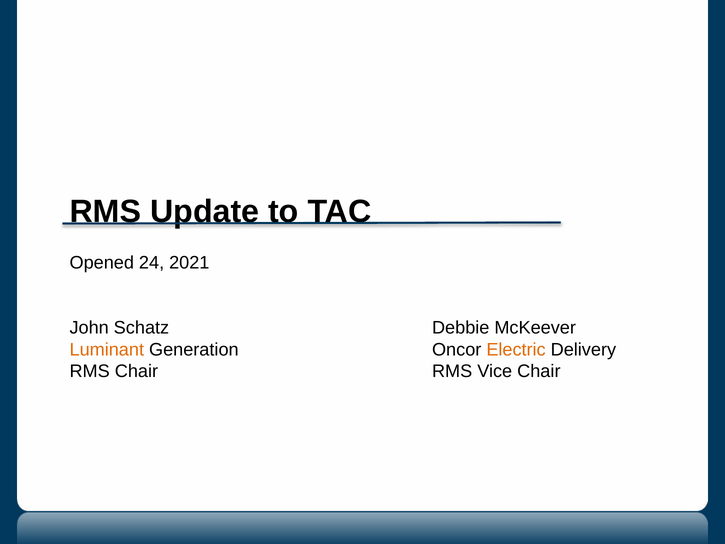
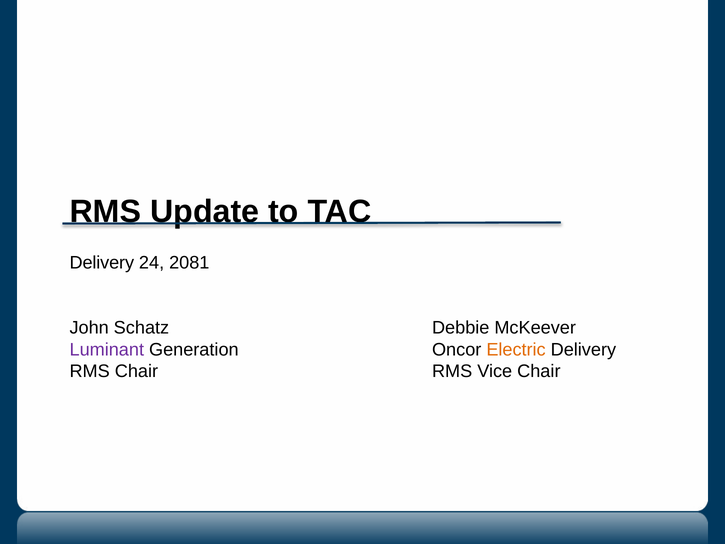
Opened: Opened -> Delivery (102, 262)
2021: 2021 -> 2081 (189, 262)
Luminant colour: orange -> purple (107, 349)
